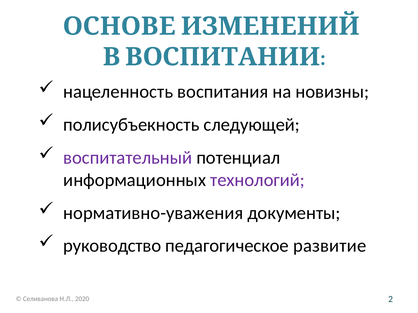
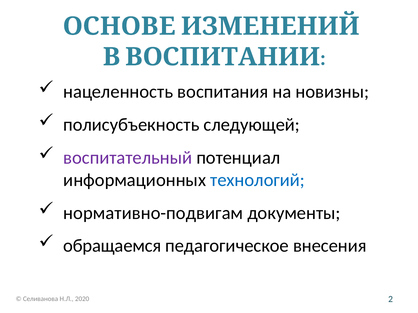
технологий colour: purple -> blue (258, 180)
нормативно-уважения: нормативно-уважения -> нормативно-подвигам (153, 213)
руководство: руководство -> обращаемся (112, 246)
развитие: развитие -> внесения (330, 246)
